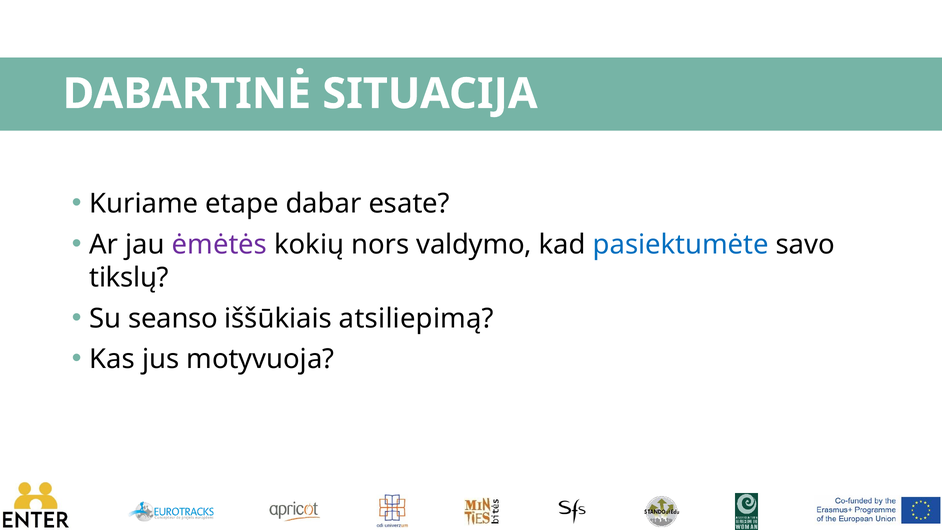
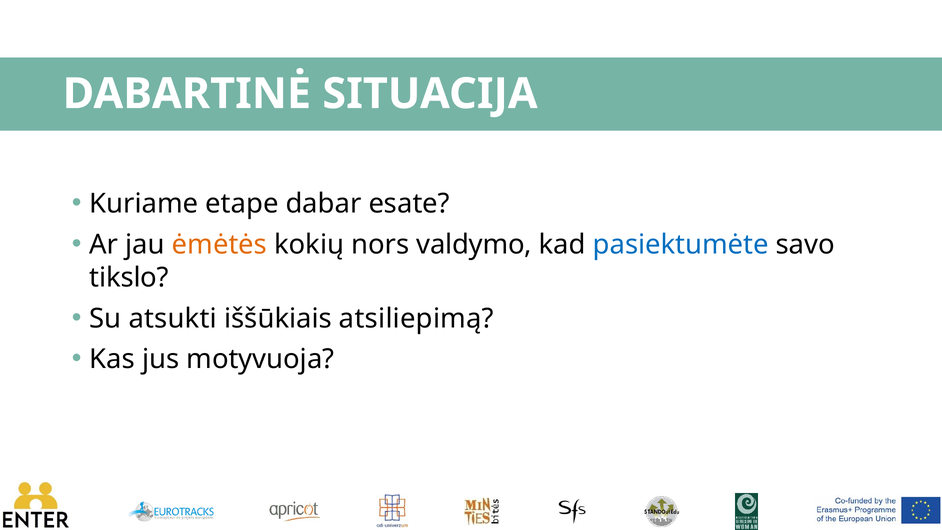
ėmėtės colour: purple -> orange (220, 245)
tikslų: tikslų -> tikslo (129, 278)
seanso: seanso -> atsukti (173, 318)
